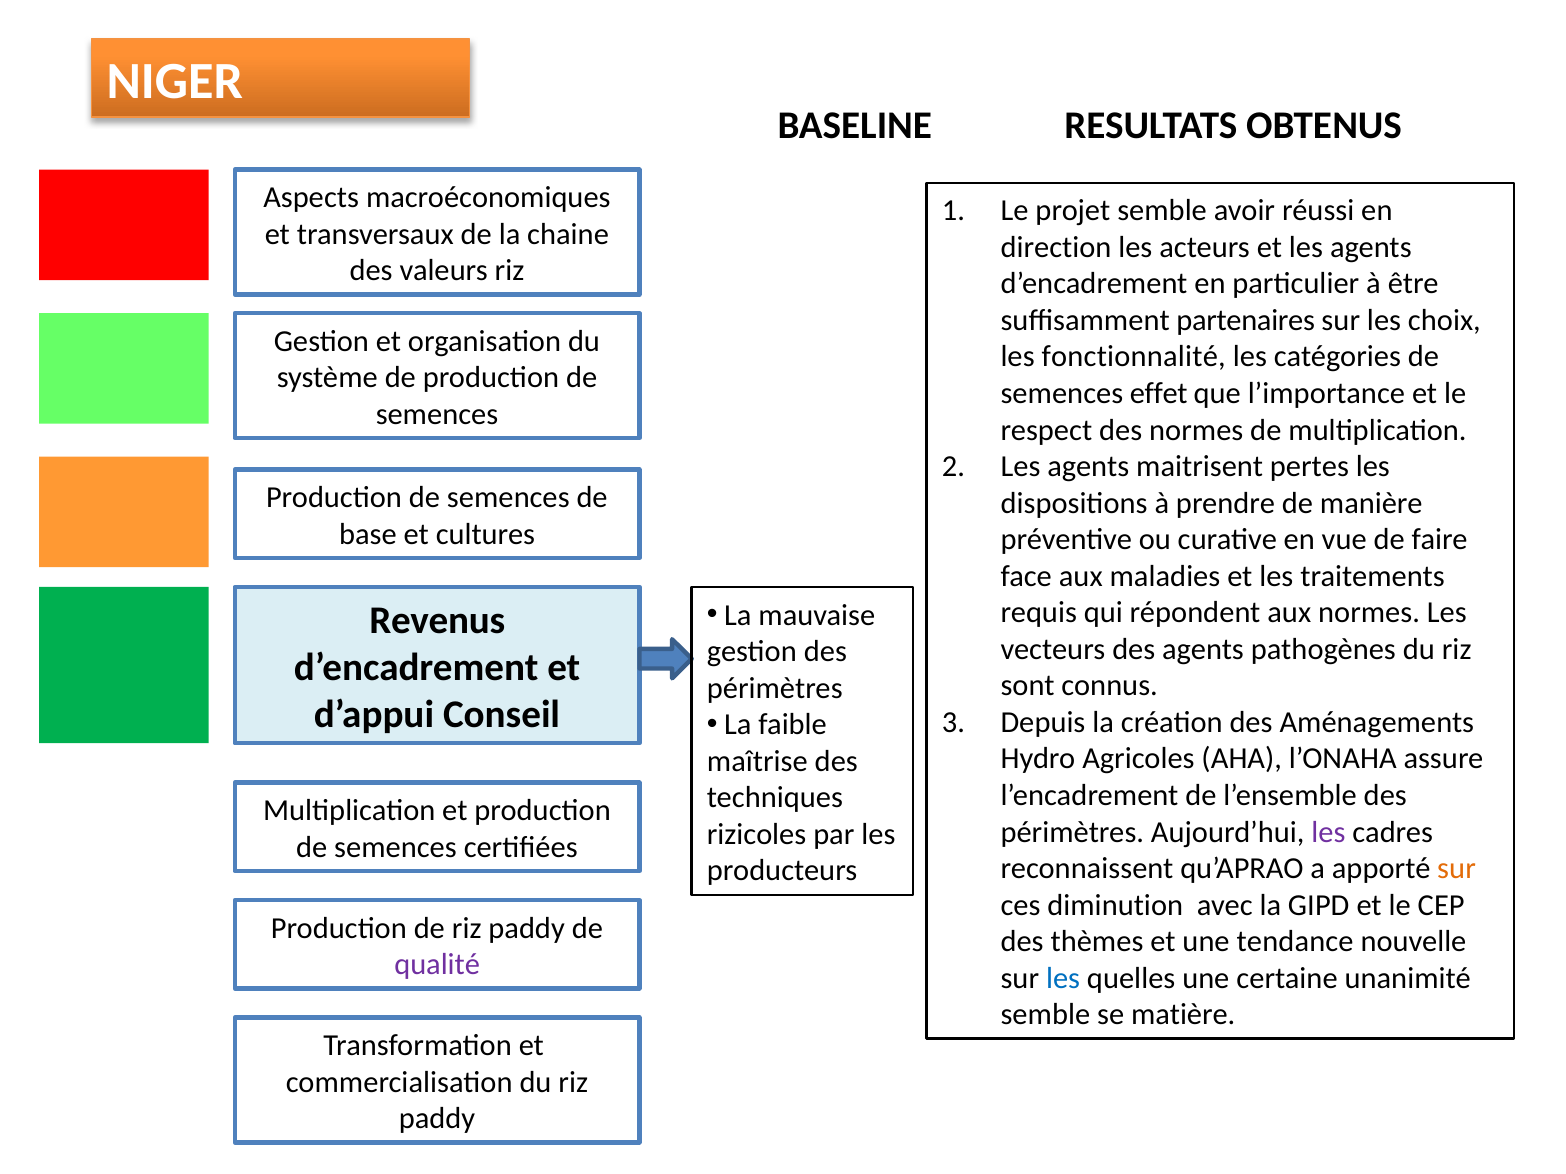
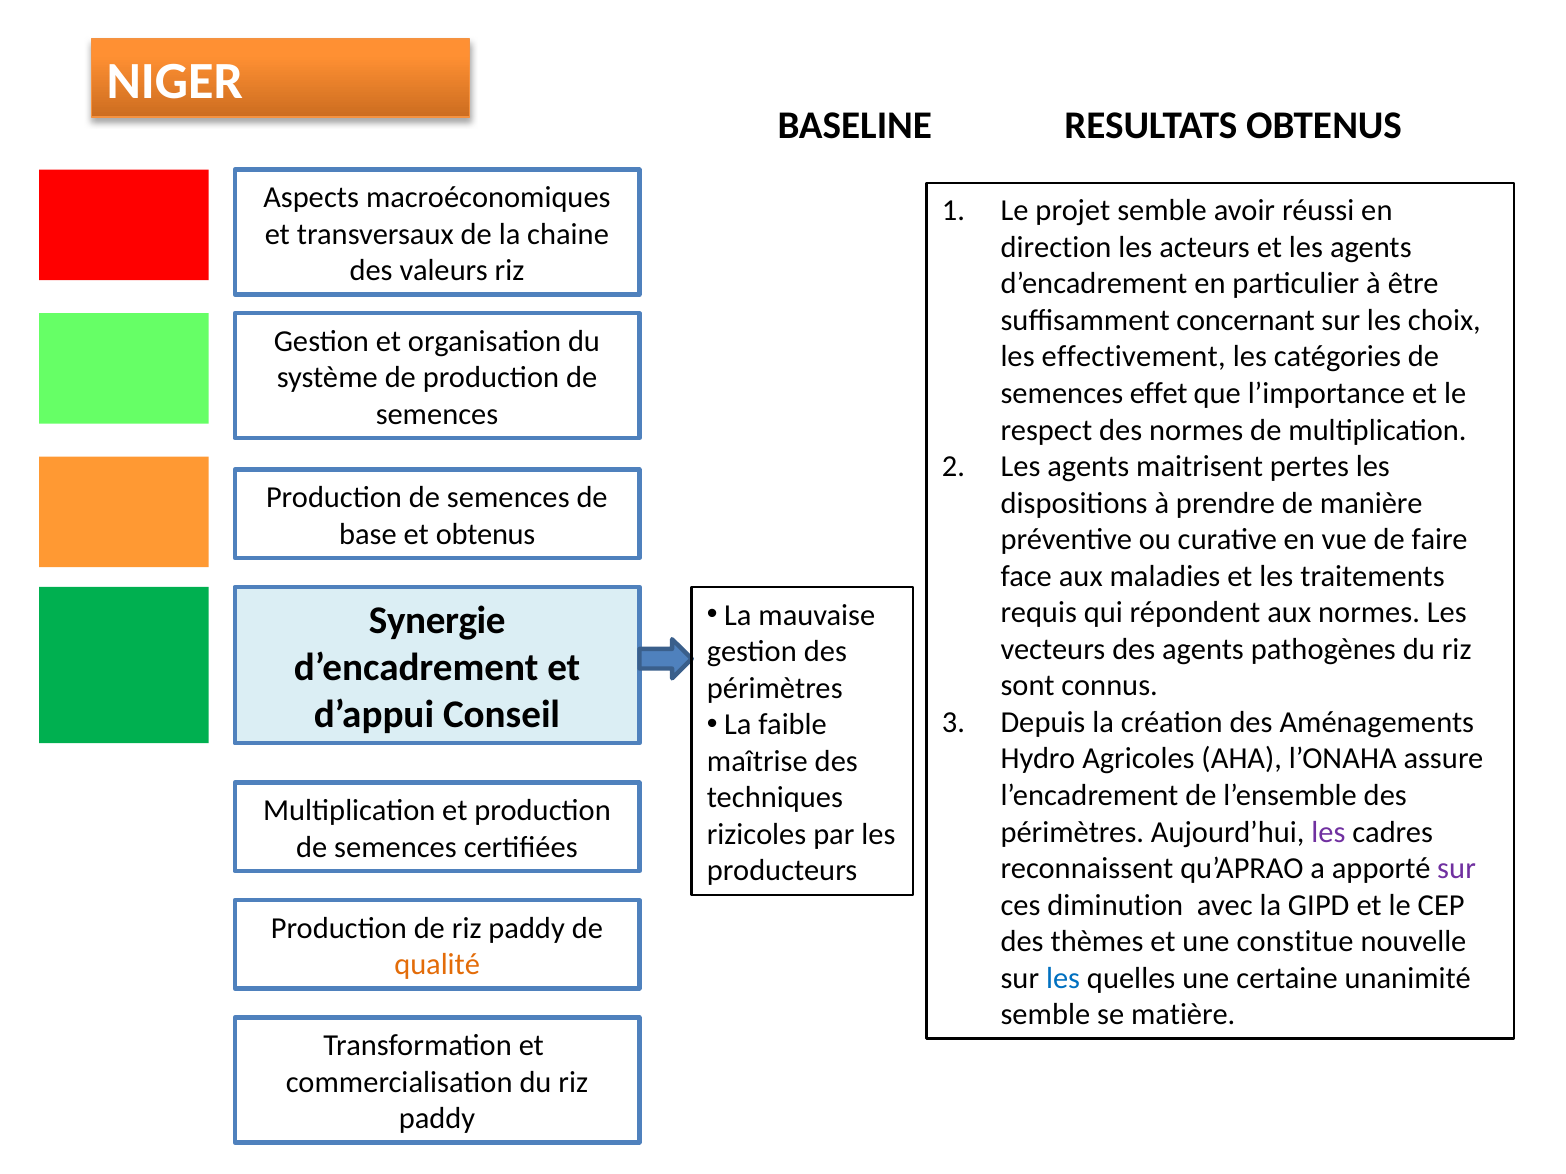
partenaires: partenaires -> concernant (1246, 320)
fonctionnalité: fonctionnalité -> effectivement (1134, 357)
et cultures: cultures -> obtenus (486, 534)
Revenus: Revenus -> Synergie (437, 621)
sur colour: orange -> purple (1457, 869)
tendance: tendance -> constitue (1295, 942)
qualité colour: purple -> orange (437, 965)
